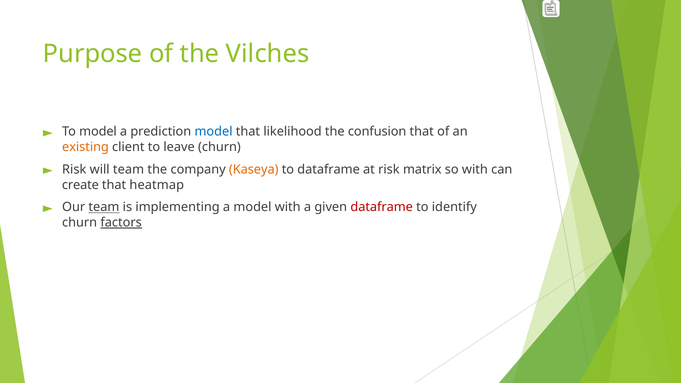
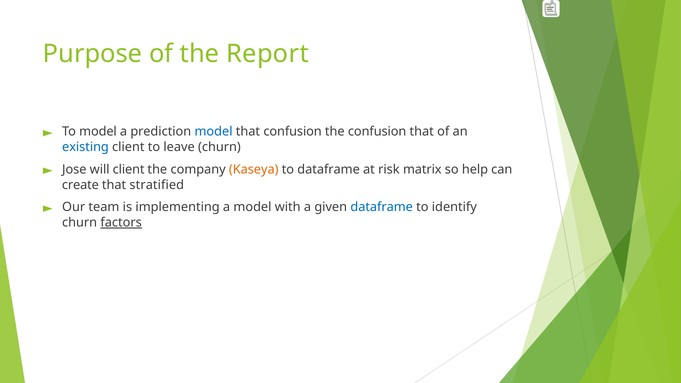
Vilches: Vilches -> Report (267, 54)
that likelihood: likelihood -> confusion (293, 132)
existing colour: orange -> blue (85, 147)
Risk: Risk -> Jose (74, 170)
will team: team -> client (129, 170)
so with: with -> help (475, 170)
heatmap: heatmap -> stratified (157, 185)
team underline: present -> none (104, 207)
dataframe colour: red -> blue (382, 207)
